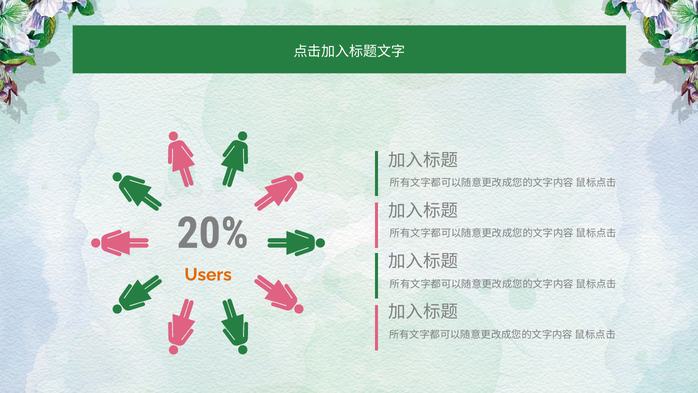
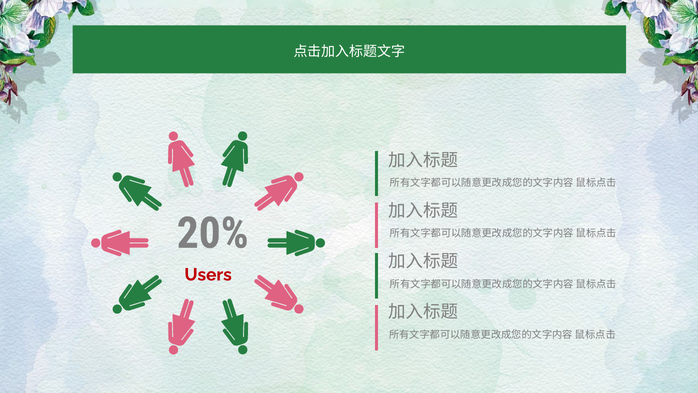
Users colour: orange -> red (208, 275)
